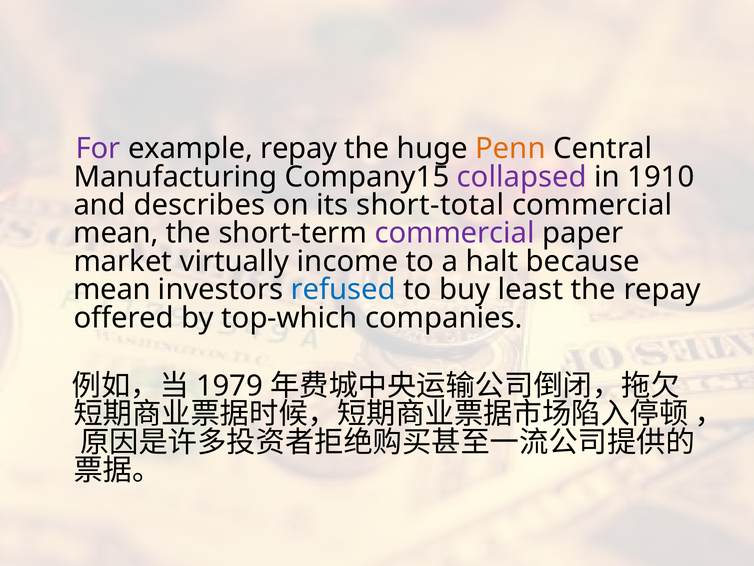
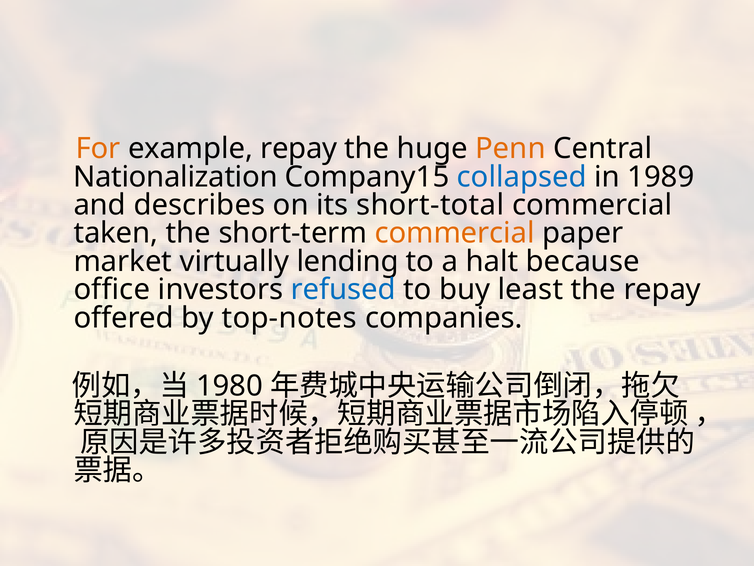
For colour: purple -> orange (98, 149)
Manufacturing: Manufacturing -> Nationalization (175, 177)
collapsed colour: purple -> blue (522, 177)
1910: 1910 -> 1989 (661, 177)
mean: mean -> taken (116, 233)
commercial colour: purple -> orange (455, 233)
income: income -> lending (348, 261)
mean: mean -> office (112, 289)
top-which: top-which -> top-notes (289, 318)
1979: 1979 -> 1980 (229, 386)
